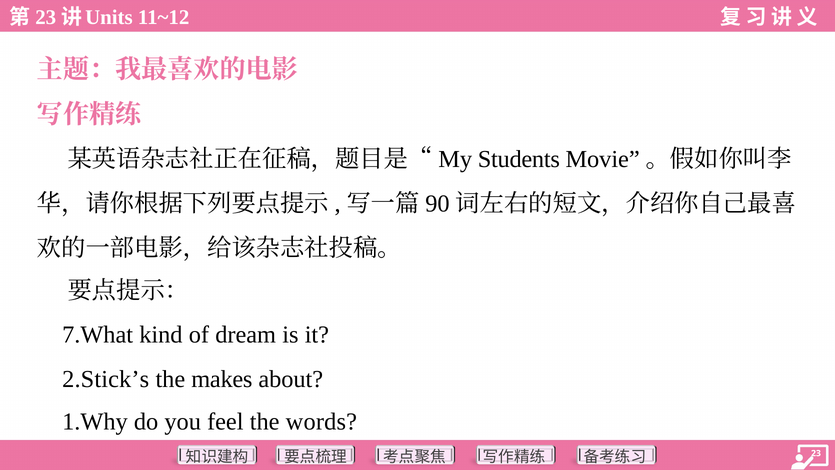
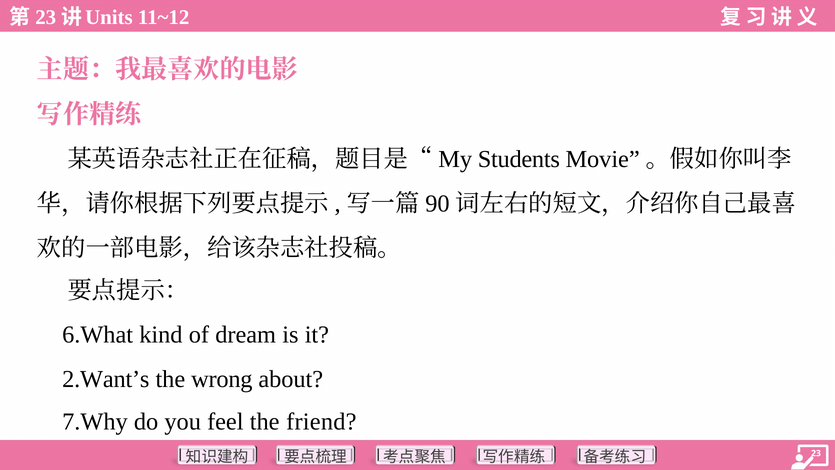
7.What: 7.What -> 6.What (98, 335)
2.Stick’s: 2.Stick’s -> 2.Want’s (106, 379)
makes: makes -> wrong (222, 379)
1.Why: 1.Why -> 7.Why (95, 422)
words: words -> friend (321, 422)
